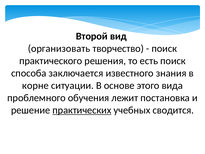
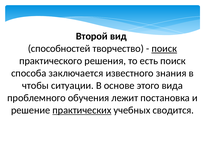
организовать: организовать -> способностей (59, 49)
поиск underline: none -> present (164, 49)
корне: корне -> чтобы (35, 85)
